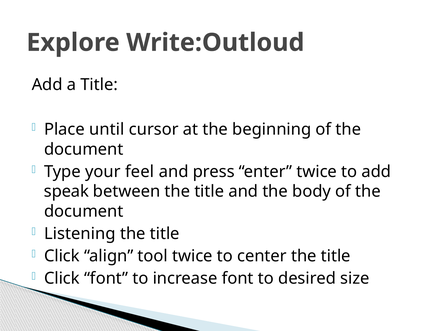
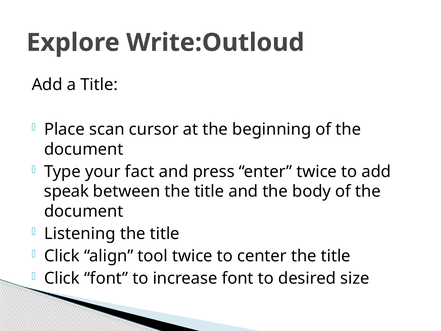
until: until -> scan (107, 129)
feel: feel -> fact (140, 171)
